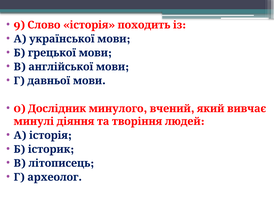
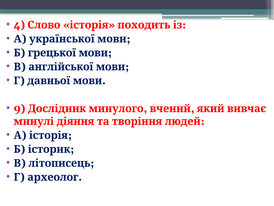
9: 9 -> 4 (19, 25)
0: 0 -> 9 (19, 108)
